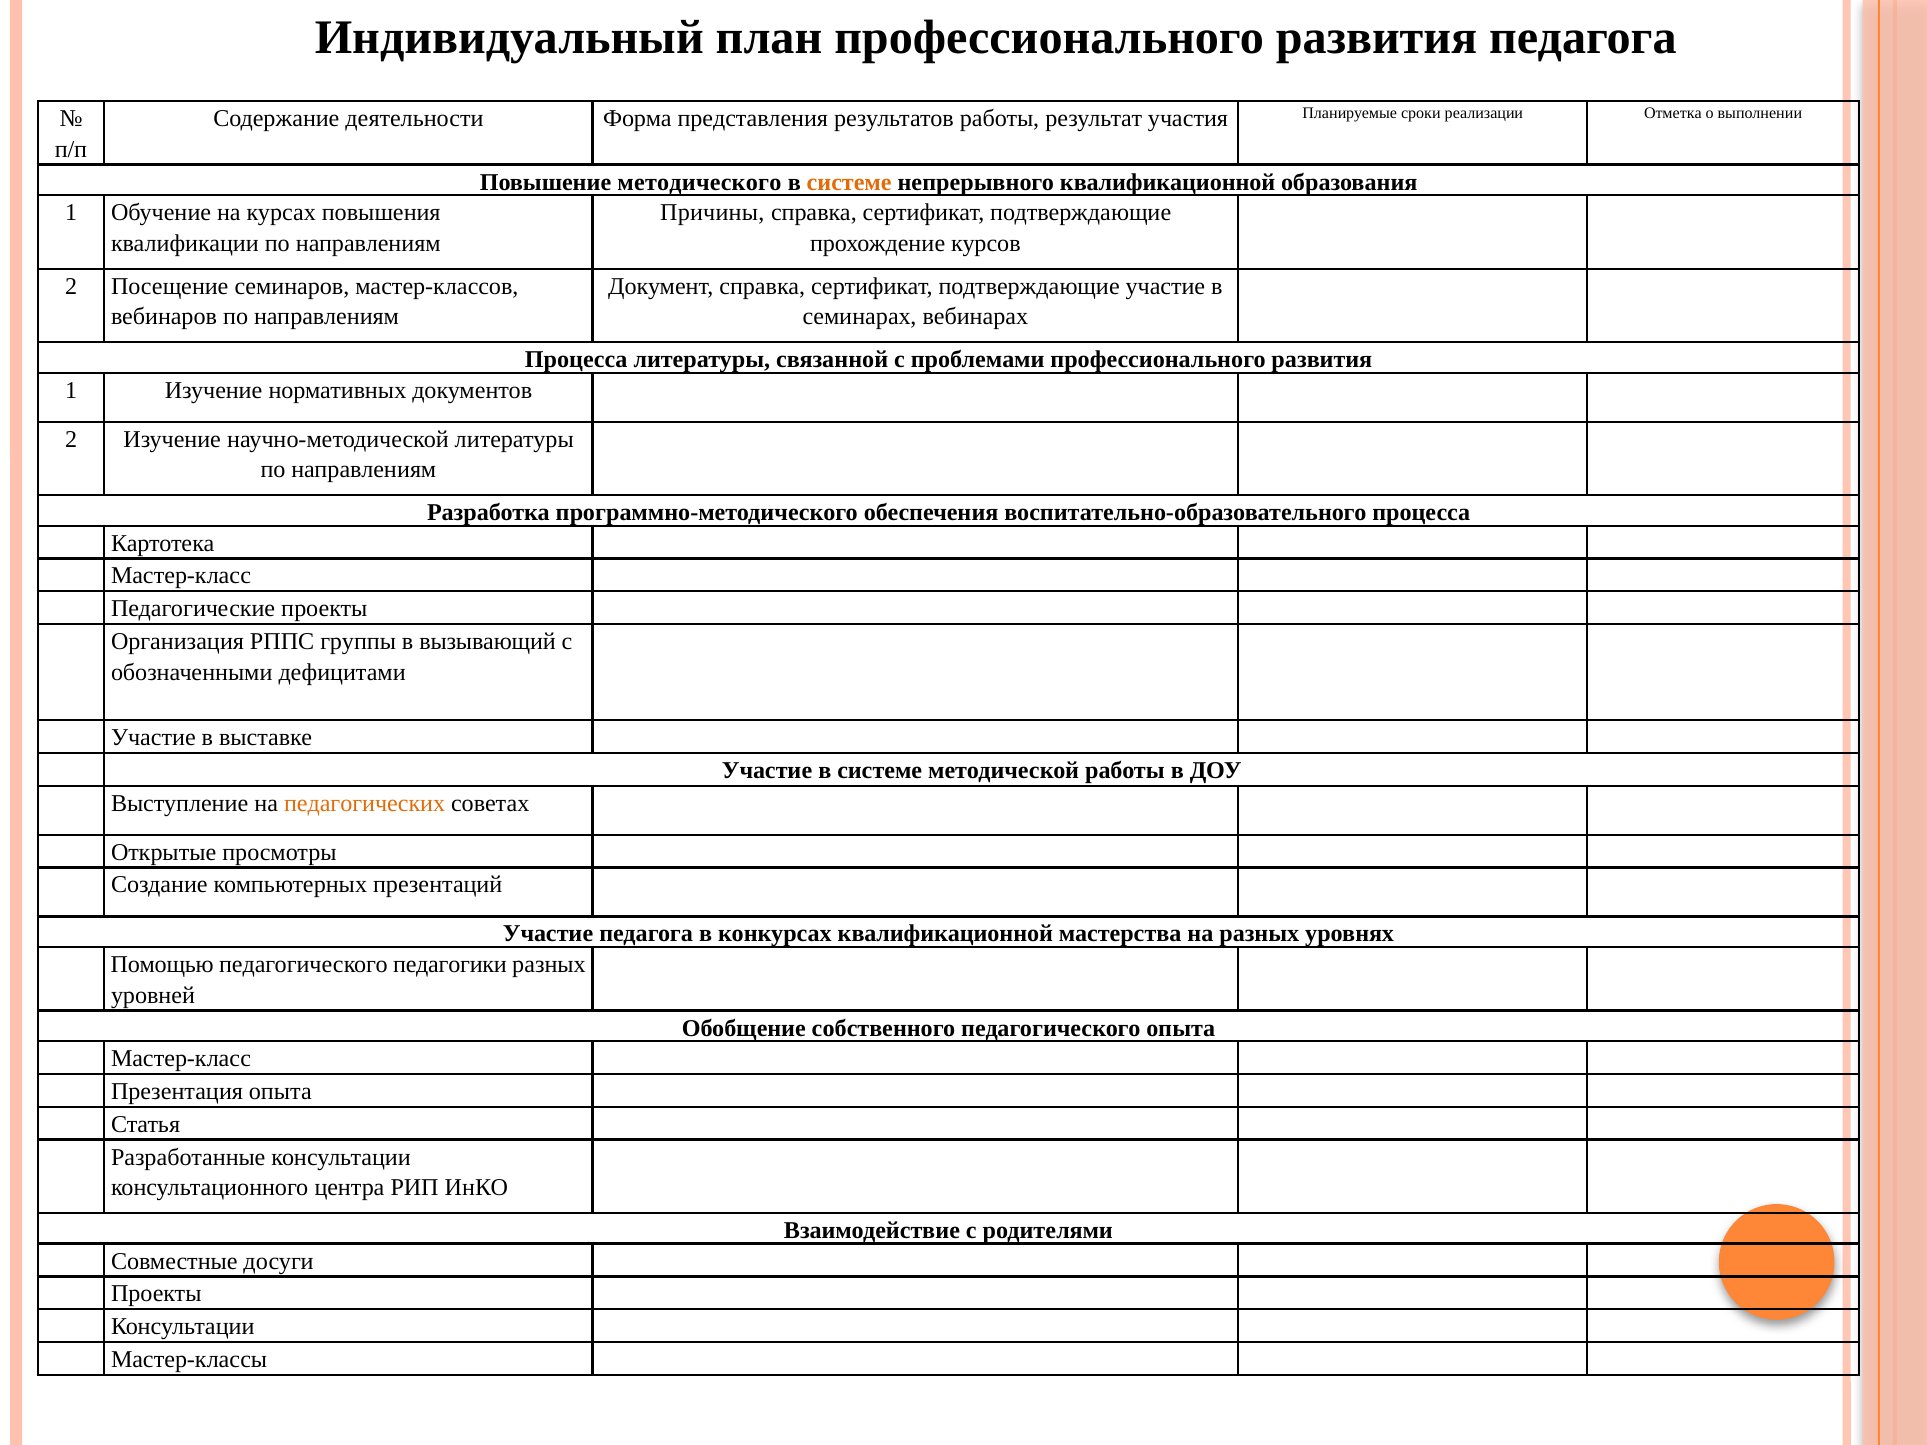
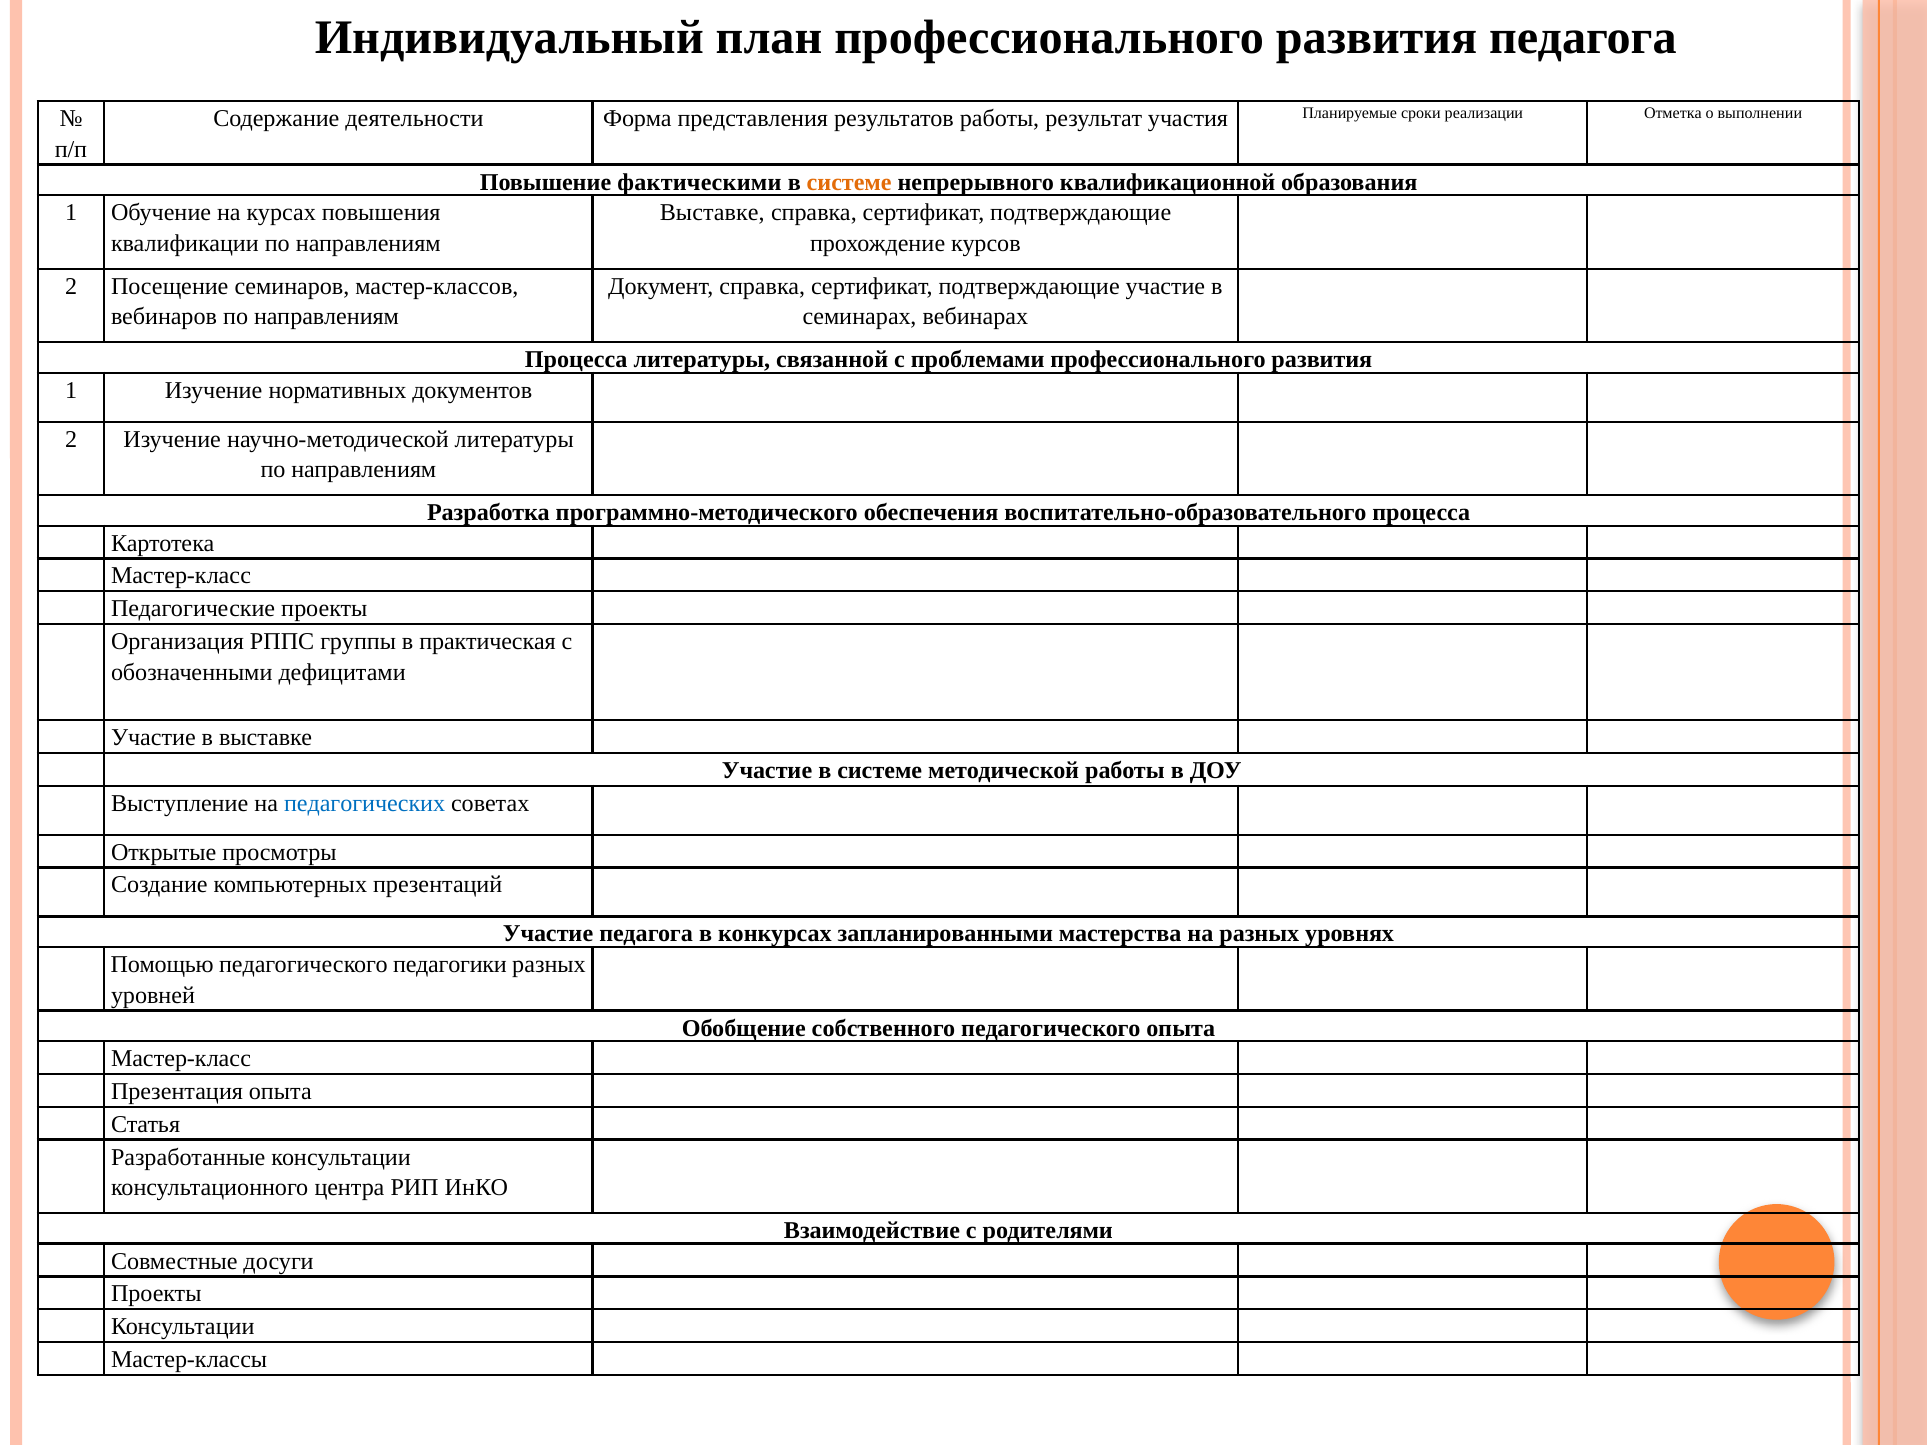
методического: методического -> фактическими (699, 182)
Причины: Причины -> Выставке (712, 213)
вызывающий: вызывающий -> практическая (488, 642)
педагогических colour: orange -> blue (365, 803)
конкурсах квалификационной: квалификационной -> запланированными (945, 934)
